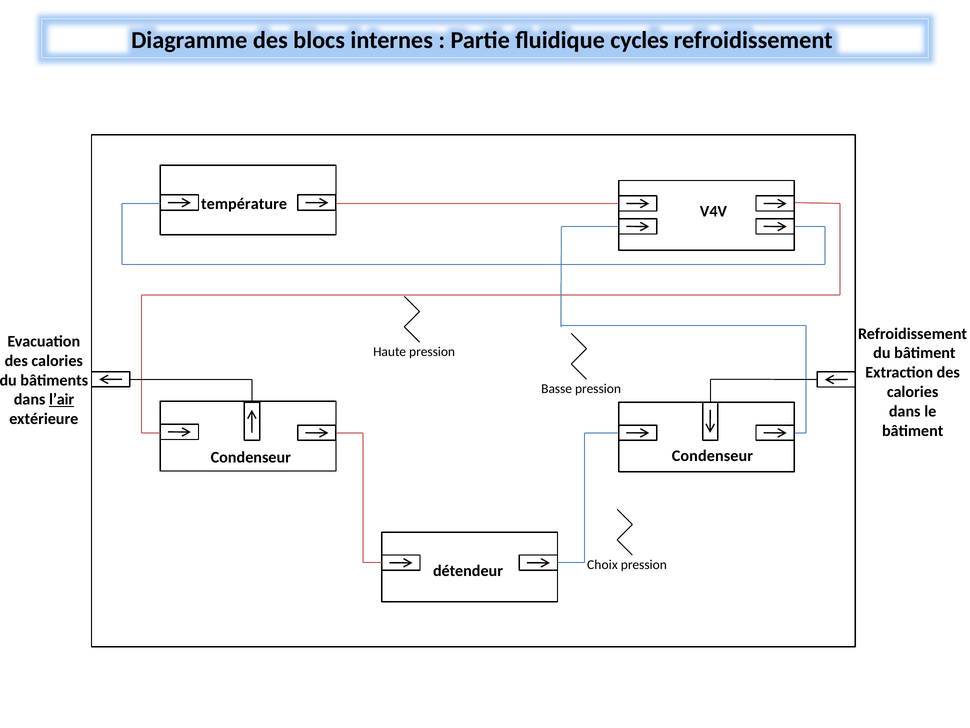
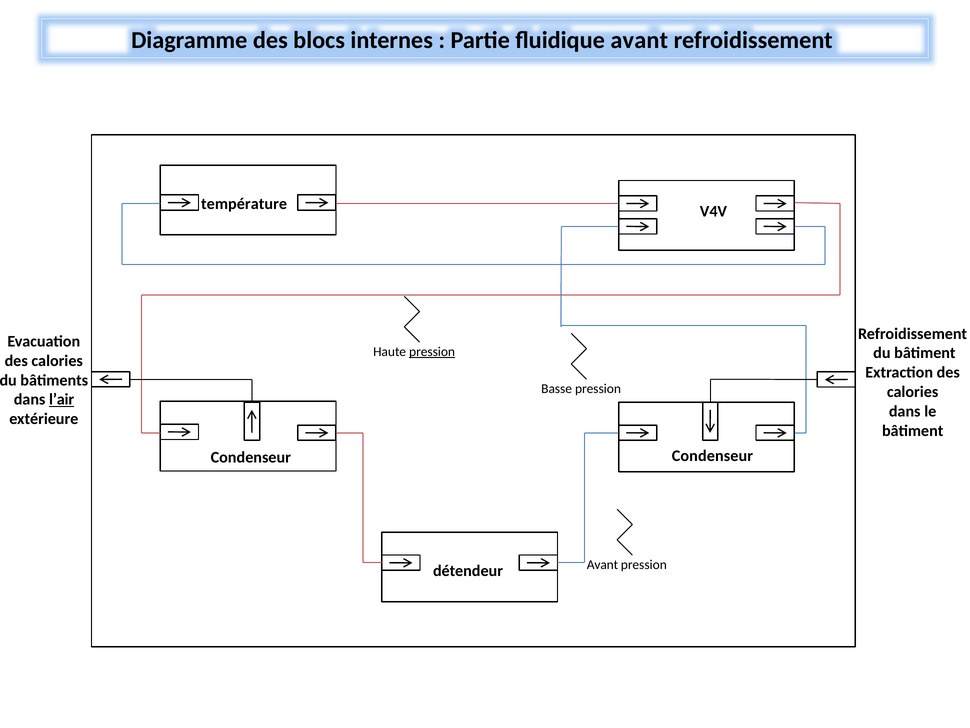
fluidique cycles: cycles -> avant (639, 40)
pression underline: none -> present (432, 351)
Choix: Choix -> Avant (603, 564)
